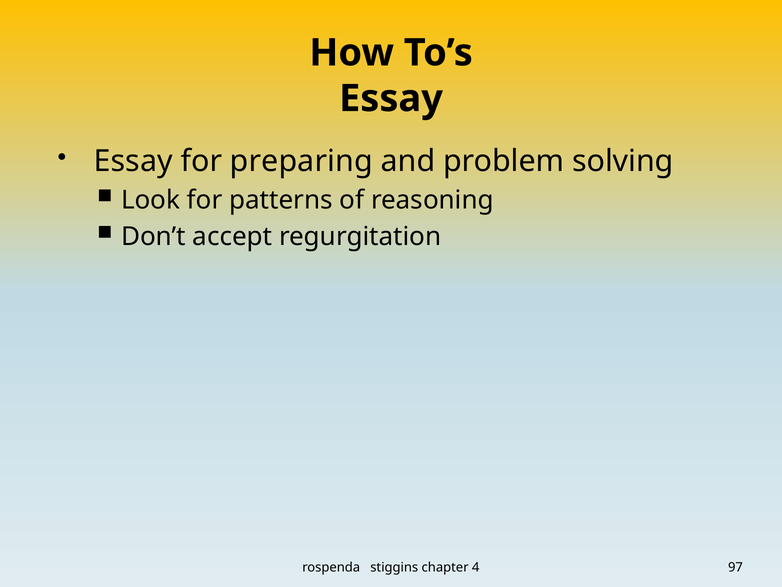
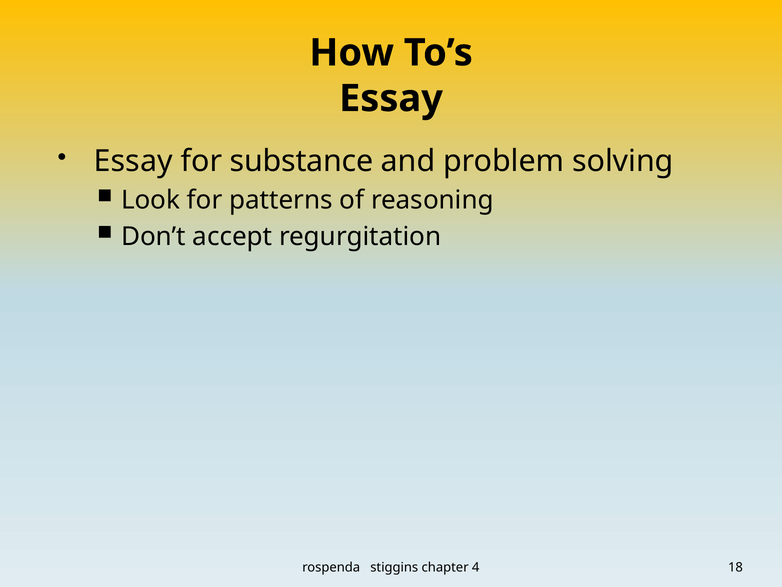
preparing: preparing -> substance (302, 161)
97: 97 -> 18 (735, 567)
